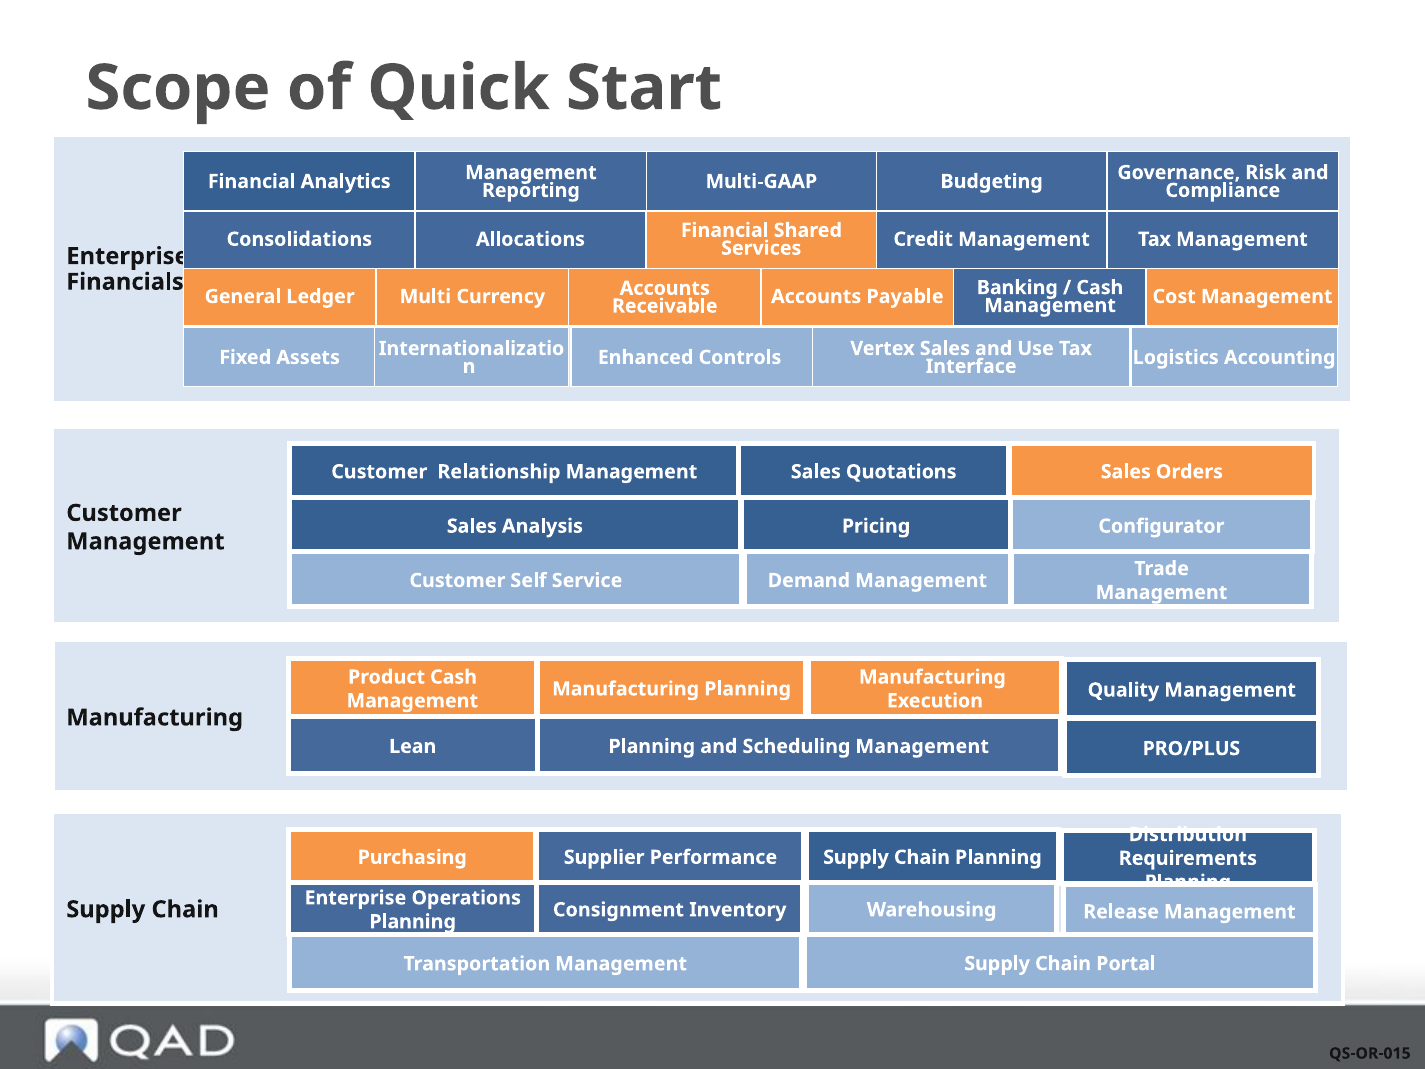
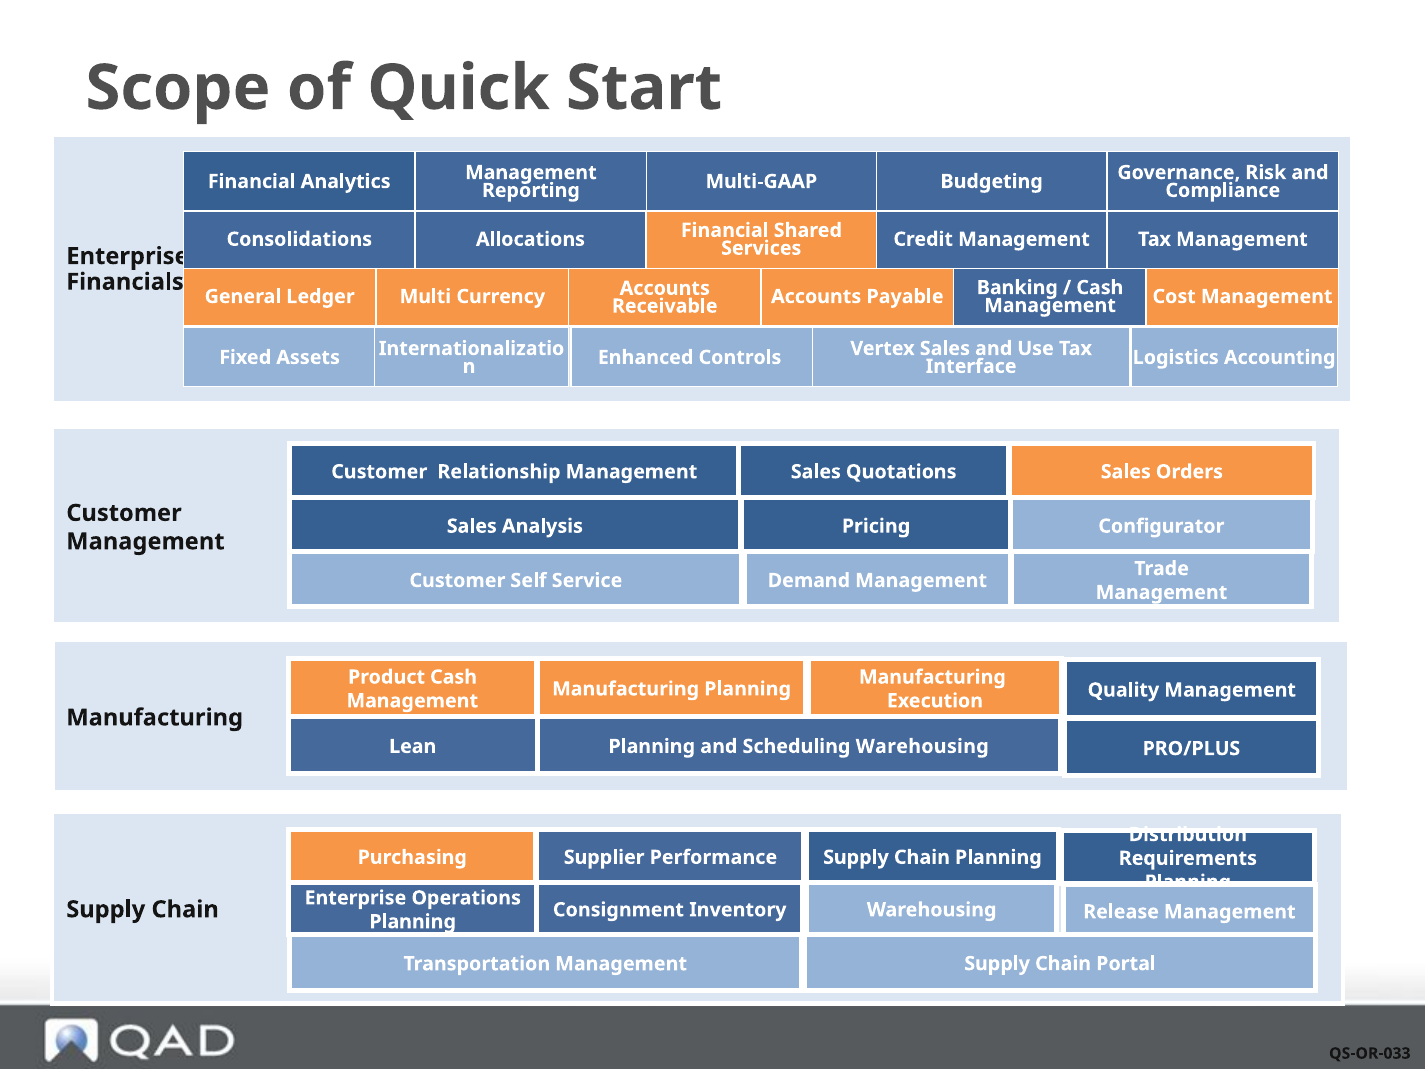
Scheduling Management: Management -> Warehousing (922, 746)
QS-OR-015: QS-OR-015 -> QS-OR-033 (1370, 1053)
